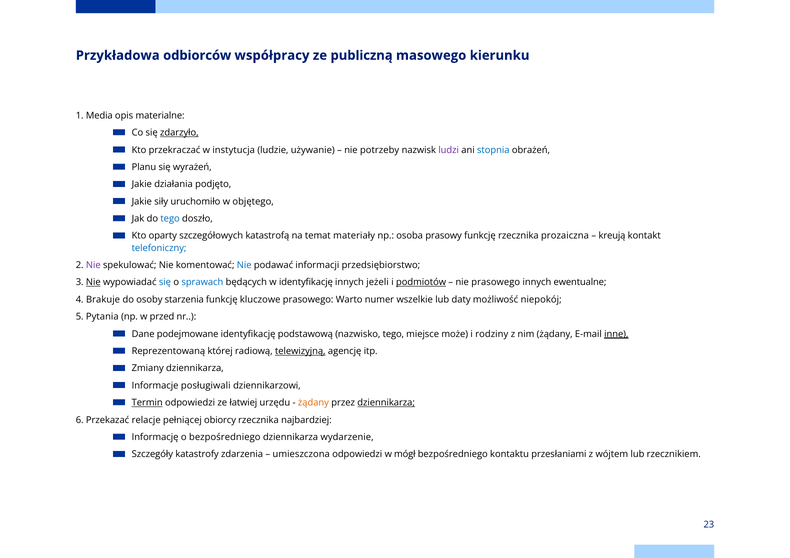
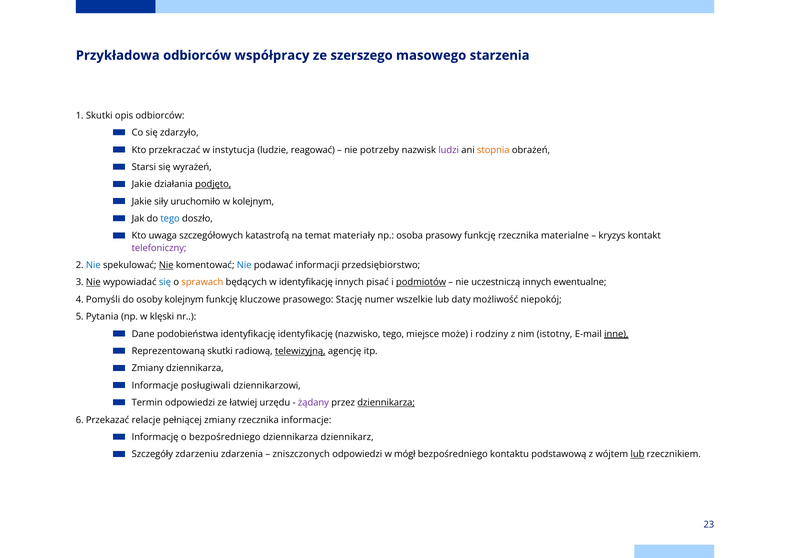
publiczną: publiczną -> szerszego (362, 55)
kierunku: kierunku -> starzenia (500, 55)
1 Media: Media -> Skutki (99, 116)
opis materialne: materialne -> odbiorców (160, 116)
zdarzyło underline: present -> none (179, 133)
używanie: używanie -> reagować (313, 150)
stopnia colour: blue -> orange (493, 150)
Planu: Planu -> Starsi (144, 167)
podjęto underline: none -> present (213, 184)
w objętego: objętego -> kolejnym (253, 202)
oparty: oparty -> uwaga (163, 236)
prozaiczna: prozaiczna -> materialne (565, 236)
kreują: kreują -> kryzys (612, 236)
telefoniczny colour: blue -> purple (159, 248)
Nie colour: purple -> blue (93, 265)
Nie underline: none -> present (166, 265)
sprawach colour: blue -> orange (202, 283)
jeżeli: jeżeli -> pisać (378, 283)
nie prasowego: prasowego -> uczestniczą (496, 283)
Brakuje: Brakuje -> Pomyśli (103, 300)
osoby starzenia: starzenia -> kolejnym (184, 300)
Warto: Warto -> Stację (349, 300)
przed: przed -> klęski (162, 317)
podejmowane: podejmowane -> podobieństwa (188, 334)
identyfikację podstawową: podstawową -> identyfikację (305, 334)
nim żądany: żądany -> istotny (555, 334)
Reprezentowaną której: której -> skutki (220, 352)
Termin underline: present -> none (147, 403)
żądany colour: orange -> purple (313, 403)
pełniącej obiorcy: obiorcy -> zmiany (220, 420)
rzecznika najbardziej: najbardziej -> informacje (306, 420)
wydarzenie: wydarzenie -> dziennikarz (347, 438)
katastrofy: katastrofy -> zdarzeniu (197, 455)
umieszczona: umieszczona -> zniszczonych (301, 455)
przesłaniami: przesłaniami -> podstawową (559, 455)
lub underline: none -> present (637, 455)
